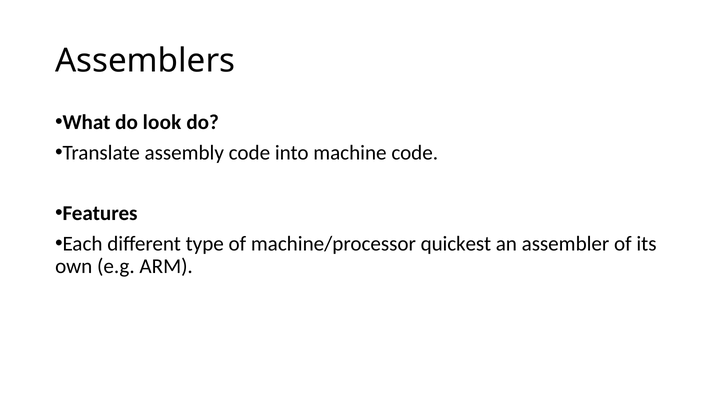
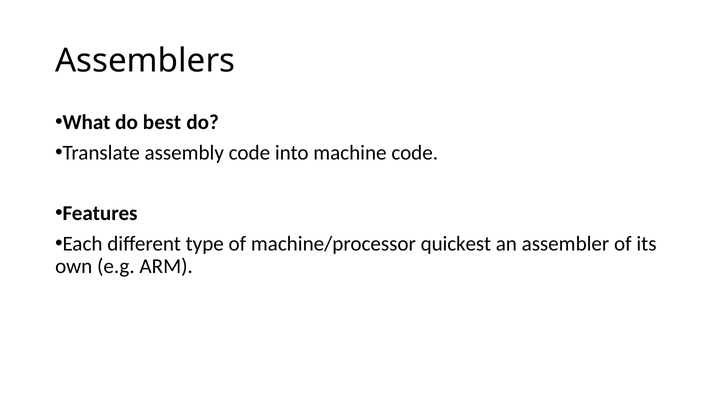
look: look -> best (162, 122)
